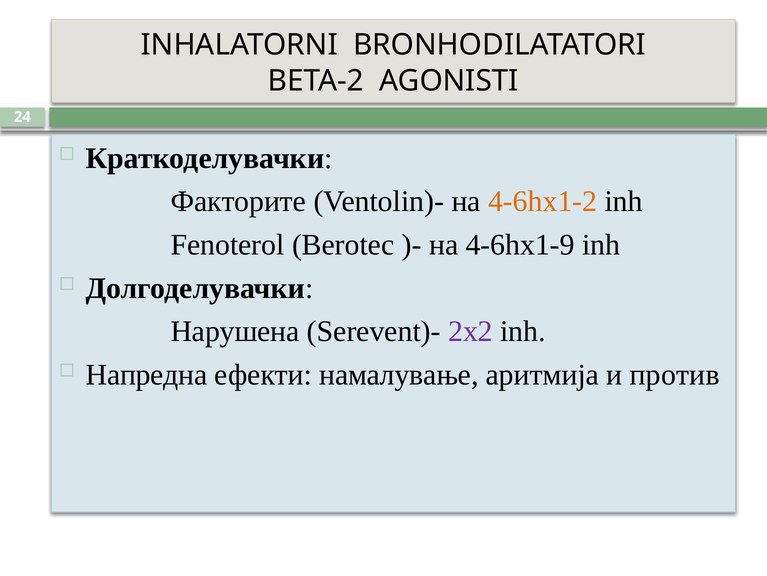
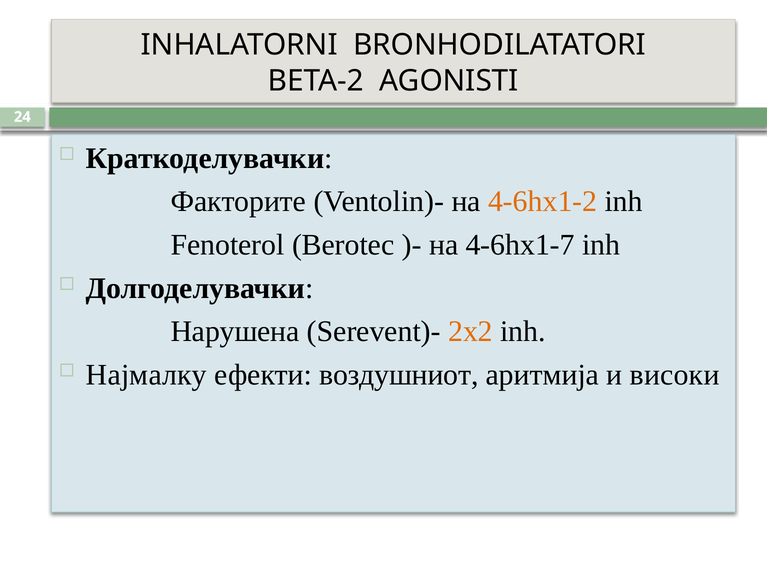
4-6hx1-9: 4-6hx1-9 -> 4-6hx1-7 (520, 245)
2x2 colour: purple -> orange (471, 331)
Напредна: Напредна -> Најмалку (146, 374)
намалување: намалување -> воздушниот (399, 374)
против: против -> високи (675, 374)
